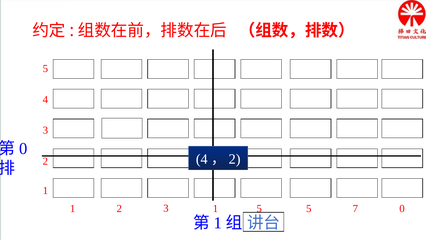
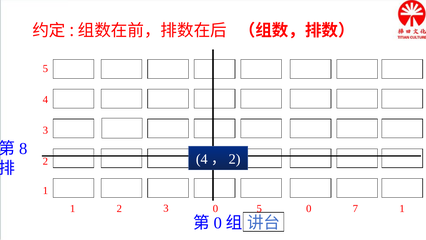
0: 0 -> 8 (23, 148)
3 1: 1 -> 0 (215, 208)
5 5: 5 -> 0 (309, 208)
7 0: 0 -> 1 (402, 208)
1: 1 -> 0 (218, 223)
